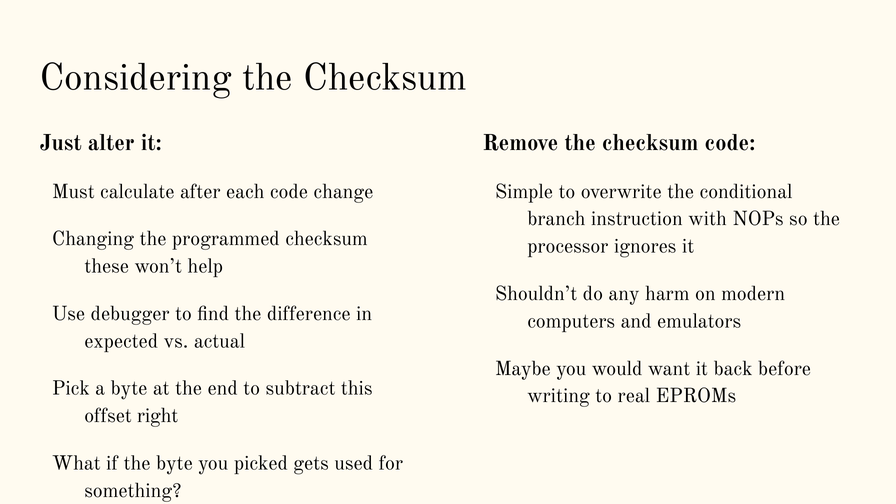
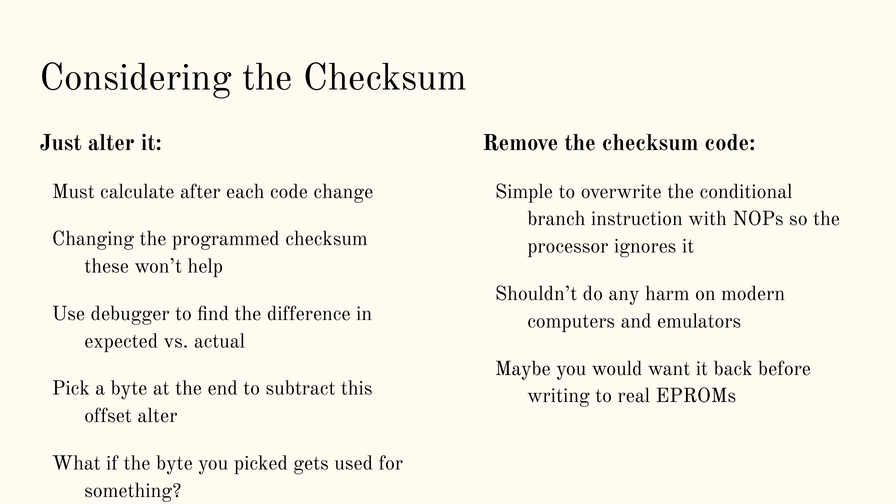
offset right: right -> alter (157, 416)
